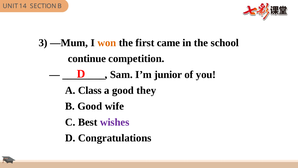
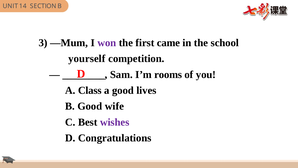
won colour: orange -> purple (107, 43)
continue: continue -> yourself (87, 59)
junior: junior -> rooms (168, 74)
they: they -> lives (146, 90)
